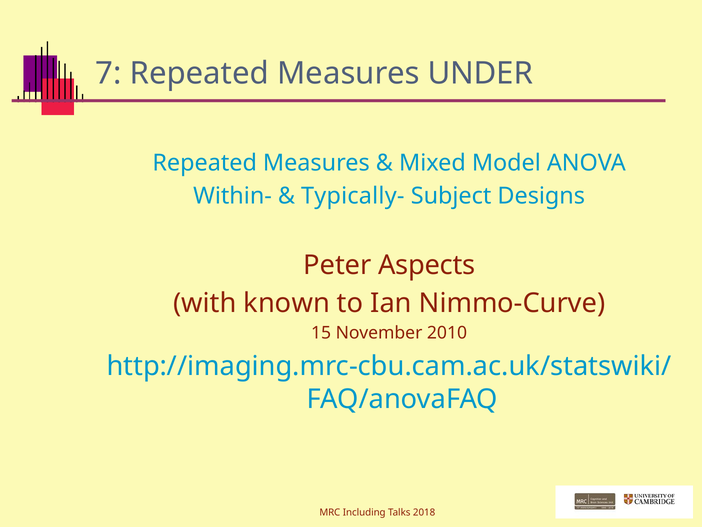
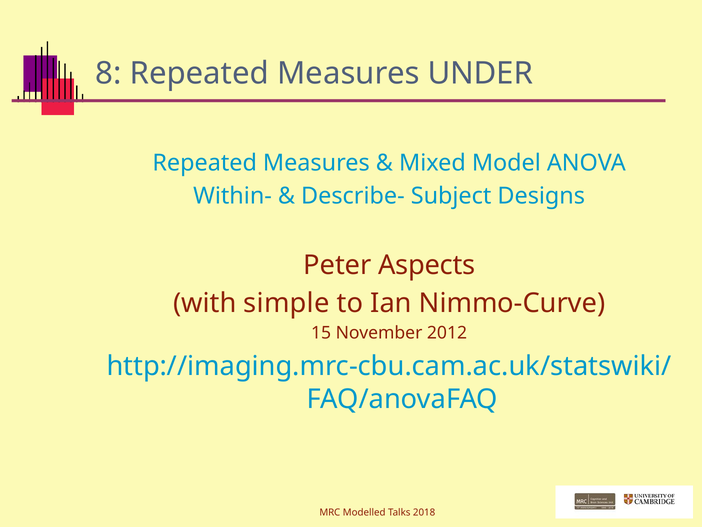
7: 7 -> 8 (108, 74)
Typically-: Typically- -> Describe- (353, 196)
known: known -> simple (287, 303)
2010: 2010 -> 2012 (447, 333)
Including: Including -> Modelled (364, 512)
